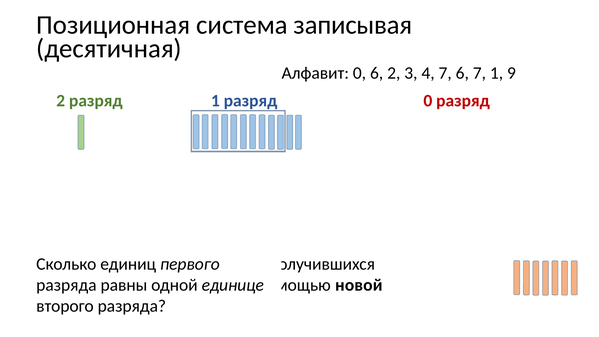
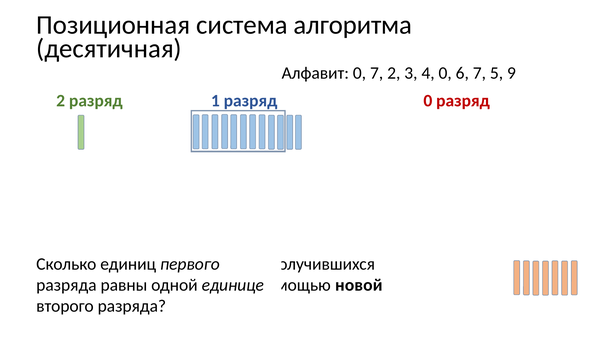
записывая: записывая -> алгоритма (353, 25)
0 6: 6 -> 7 (377, 73)
4 7: 7 -> 0 (445, 73)
7 1: 1 -> 5 (497, 73)
